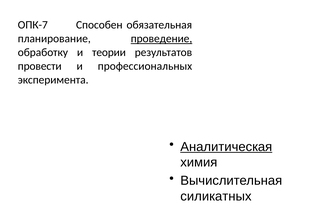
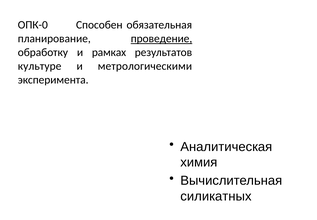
ОПК-7: ОПК-7 -> ОПК-0 (33, 25)
теории: теории -> рамках (109, 52)
провести: провести -> культуре (40, 66)
профессиональных: профессиональных -> метрологическими (145, 66)
Аналитическая underline: present -> none (226, 146)
